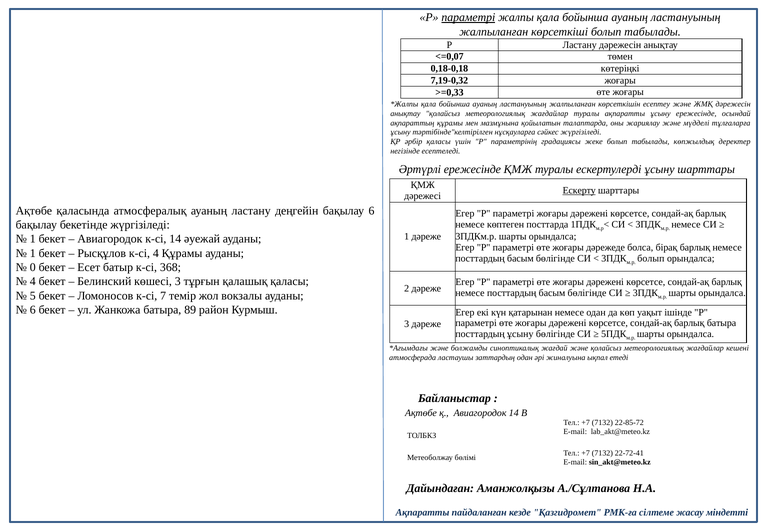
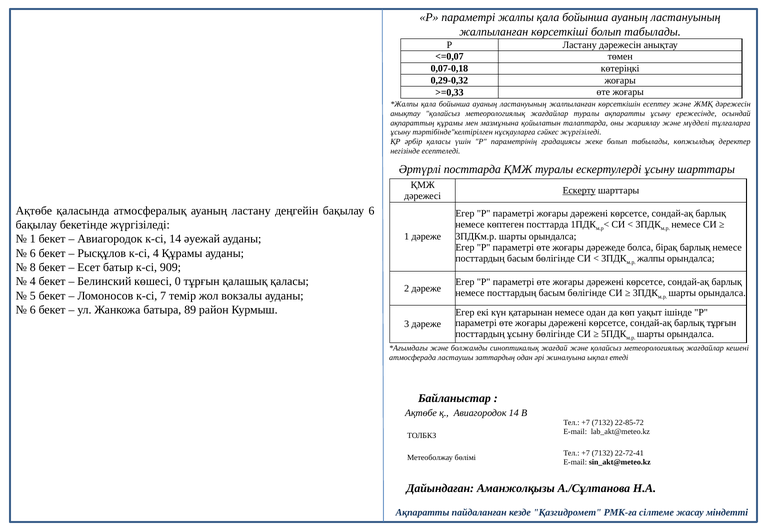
параметрі underline: present -> none (468, 17)
0,18-0,18: 0,18-0,18 -> 0,07-0,18 (449, 68)
7,19-0,32: 7,19-0,32 -> 0,29-0,32 (449, 80)
Әртүрлі ережесінде: ережесінде -> посттарда (472, 169)
1: 1 -> 6 (33, 253)
болып: болып -> жалпы (651, 258)
0: 0 -> 8 (33, 267)
368: 368 -> 909 (170, 267)
көшесі 3: 3 -> 0 (178, 282)
барлық батыра: батыра -> тұрғын (722, 323)
